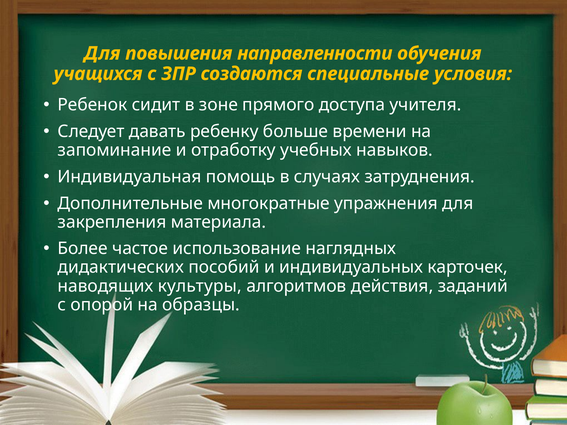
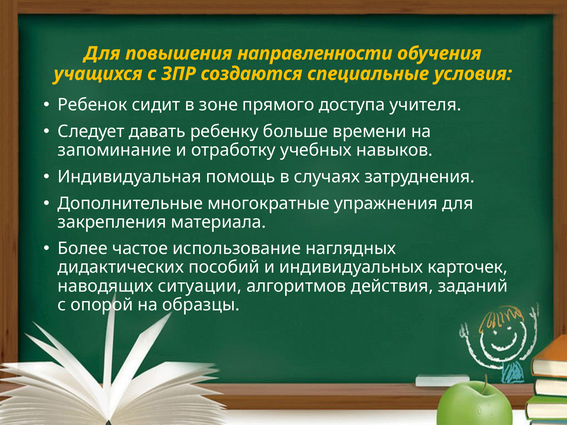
культуры: культуры -> ситуации (200, 286)
